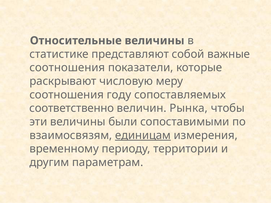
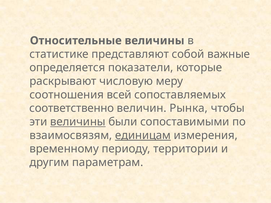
соотношения: соотношения -> определяется (67, 68)
году: году -> всей (119, 95)
величины underline: none -> present (78, 122)
